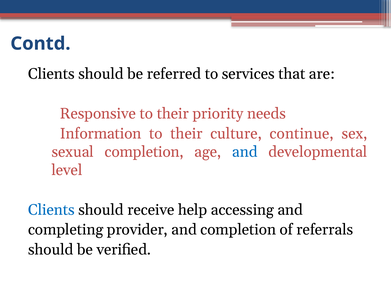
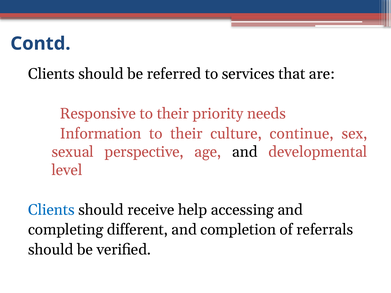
sexual completion: completion -> perspective (144, 152)
and colour: blue -> black (245, 152)
provider: provider -> different (137, 230)
